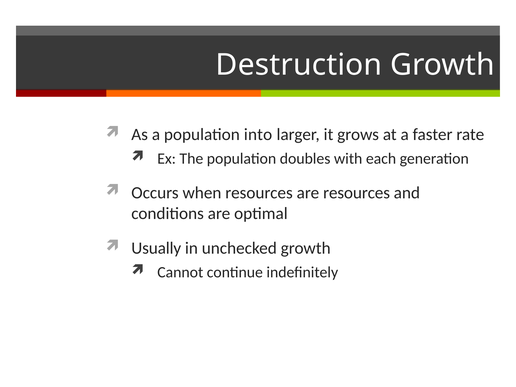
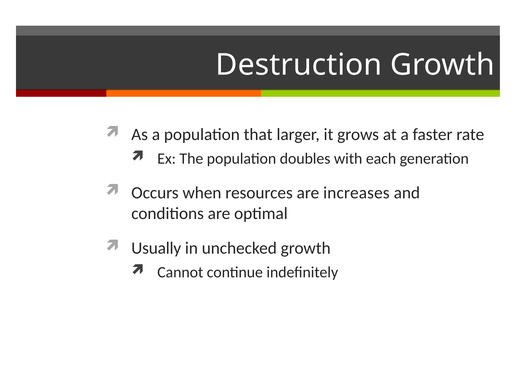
into: into -> that (258, 135)
are resources: resources -> increases (356, 193)
